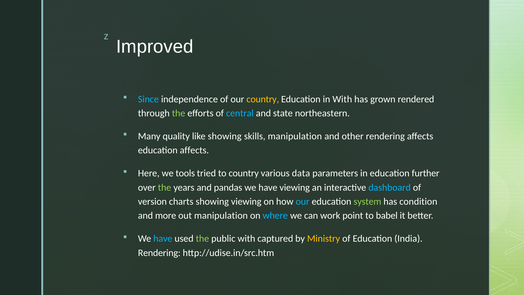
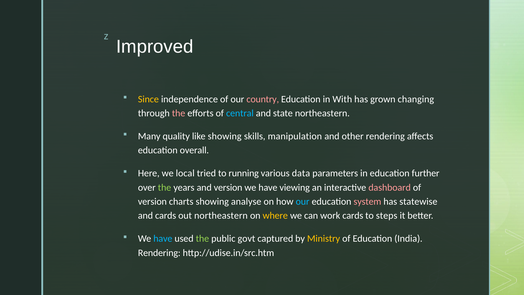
Since colour: light blue -> yellow (148, 99)
country colour: yellow -> pink (263, 99)
rendered: rendered -> changing (416, 99)
the colour: light green -> pink (179, 113)
education affects: affects -> overall (194, 150)
tools: tools -> local (185, 173)
to country: country -> running (244, 173)
and pandas: pandas -> version (228, 187)
dashboard colour: light blue -> pink (390, 187)
showing viewing: viewing -> analyse (246, 201)
system colour: light green -> pink (367, 201)
condition: condition -> statewise (418, 201)
and more: more -> cards (166, 216)
out manipulation: manipulation -> northeastern (221, 216)
where colour: light blue -> yellow (275, 216)
work point: point -> cards (353, 216)
babel: babel -> steps (387, 216)
public with: with -> govt (246, 238)
